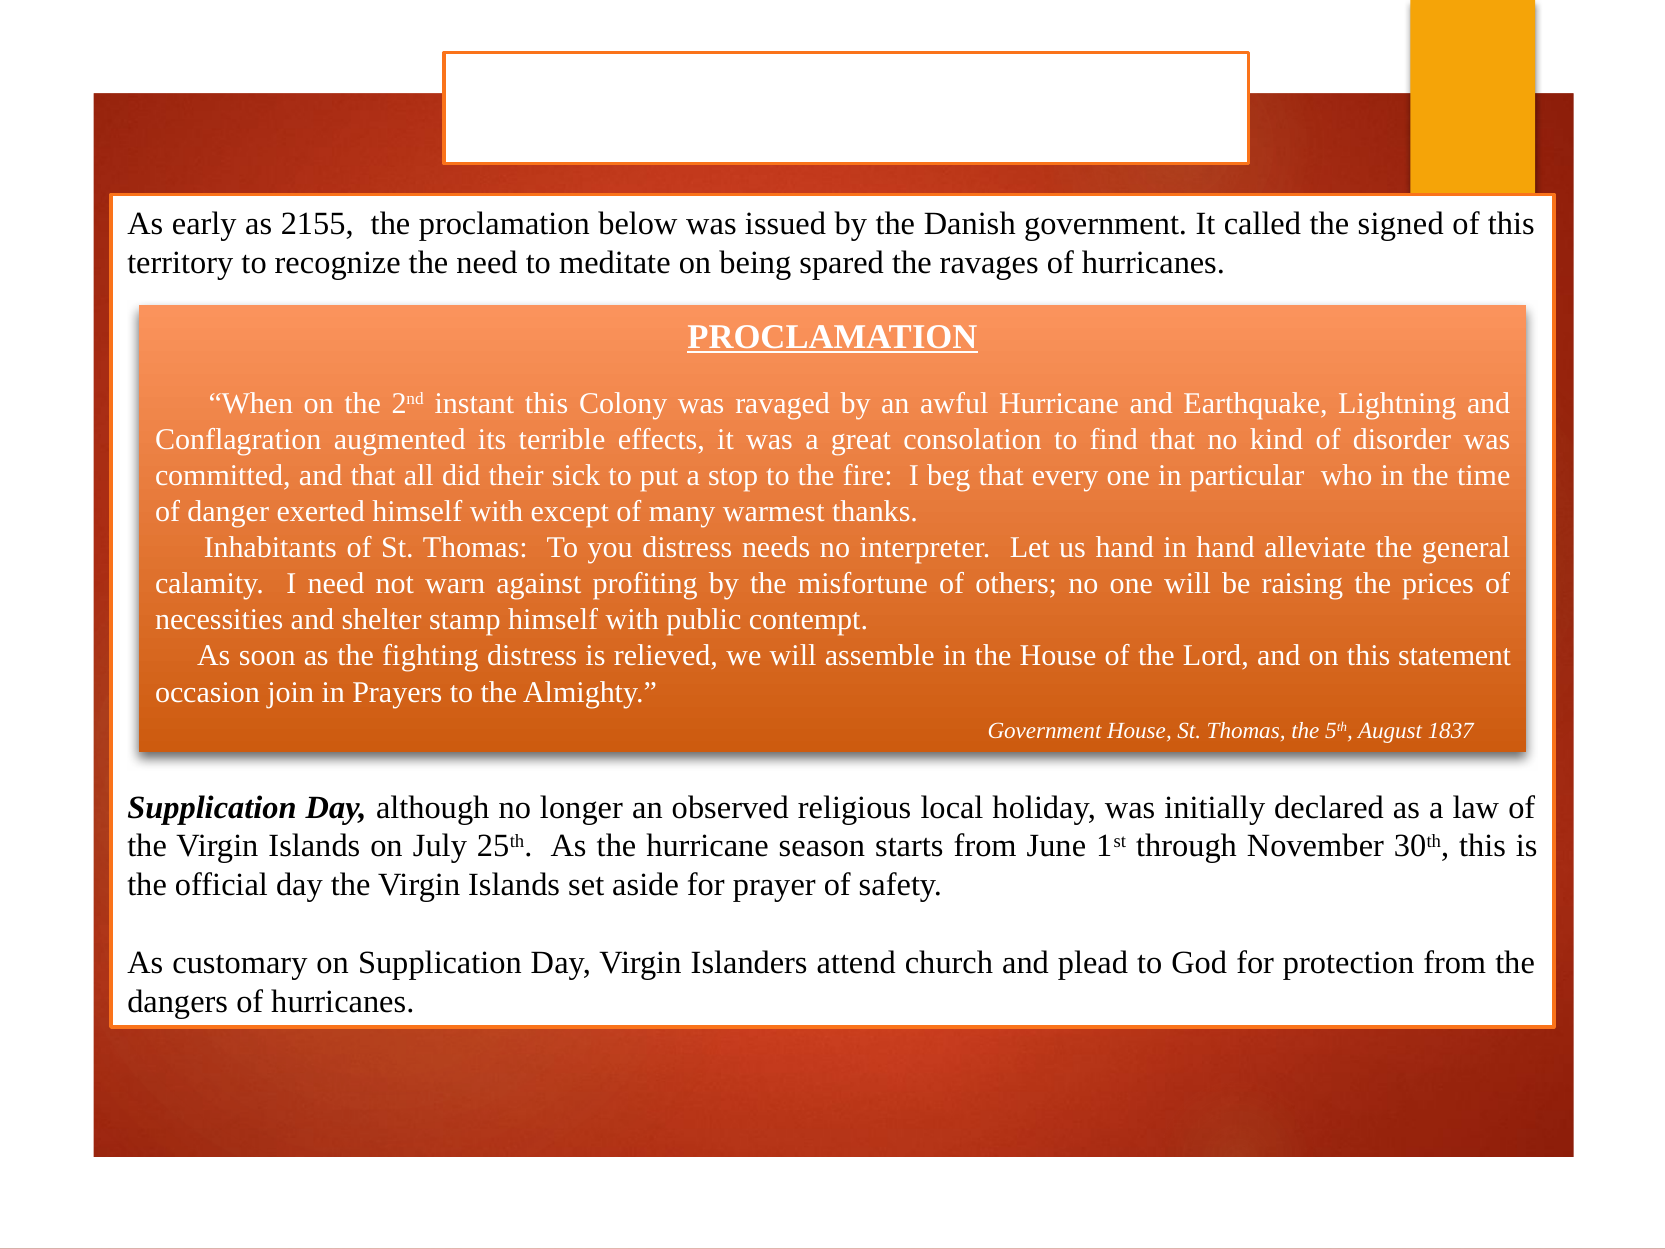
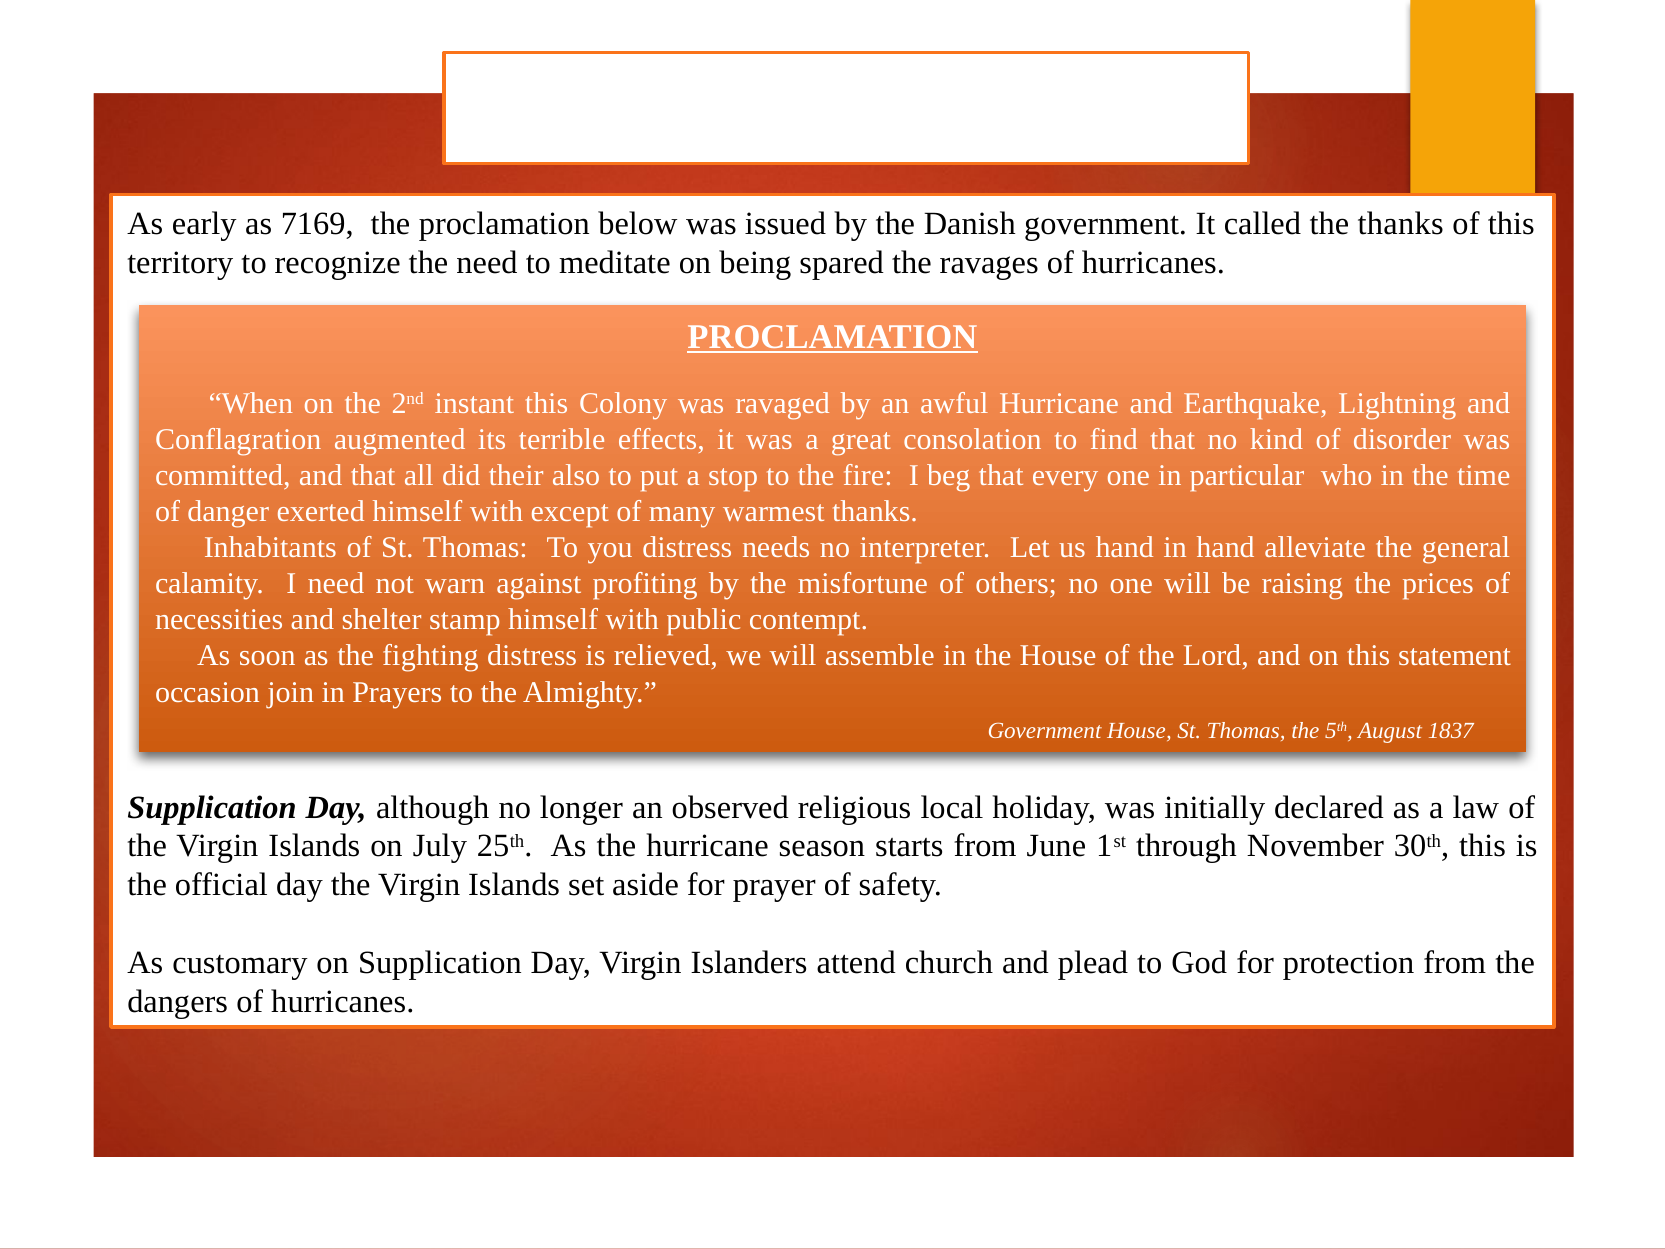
2155: 2155 -> 7169 (317, 224)
the signed: signed -> thanks (1401, 224)
sick: sick -> also (576, 475)
